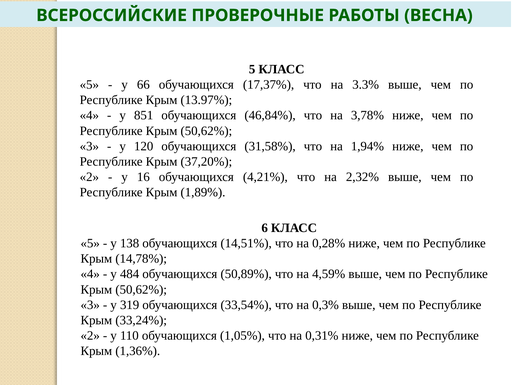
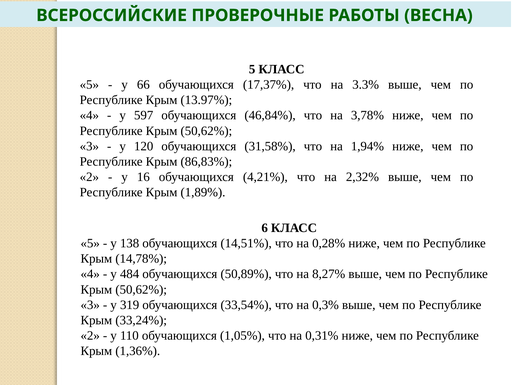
851: 851 -> 597 (144, 115)
37,20%: 37,20% -> 86,83% (206, 161)
4,59%: 4,59% -> 8,27% (329, 274)
